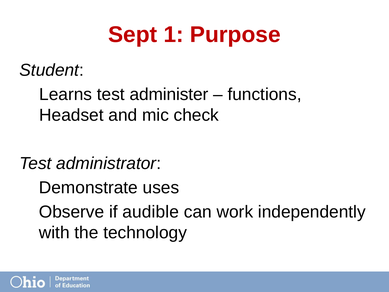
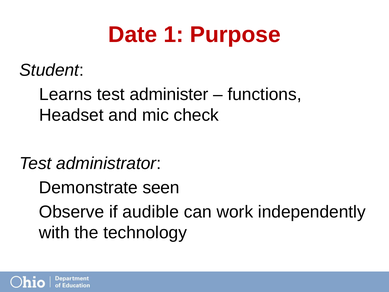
Sept: Sept -> Date (133, 35)
uses: uses -> seen (161, 188)
